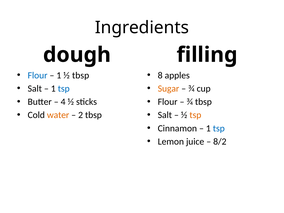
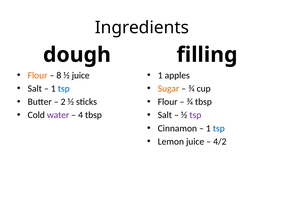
Flour colour: blue -> orange (38, 75)
1: 1 -> 8 (59, 75)
½ tbsp: tbsp -> juice (81, 75)
8: 8 -> 1 (160, 75)
4: 4 -> 2 (63, 102)
water colour: orange -> purple (58, 115)
2: 2 -> 4 (81, 115)
tsp colour: orange -> purple (195, 115)
8/2: 8/2 -> 4/2 (220, 142)
